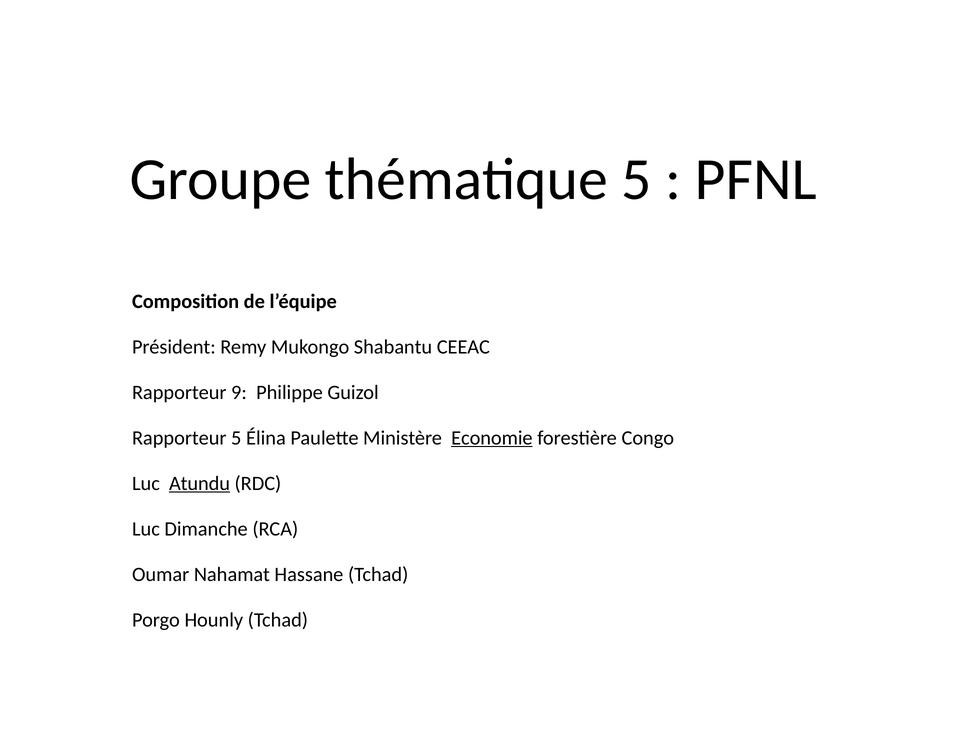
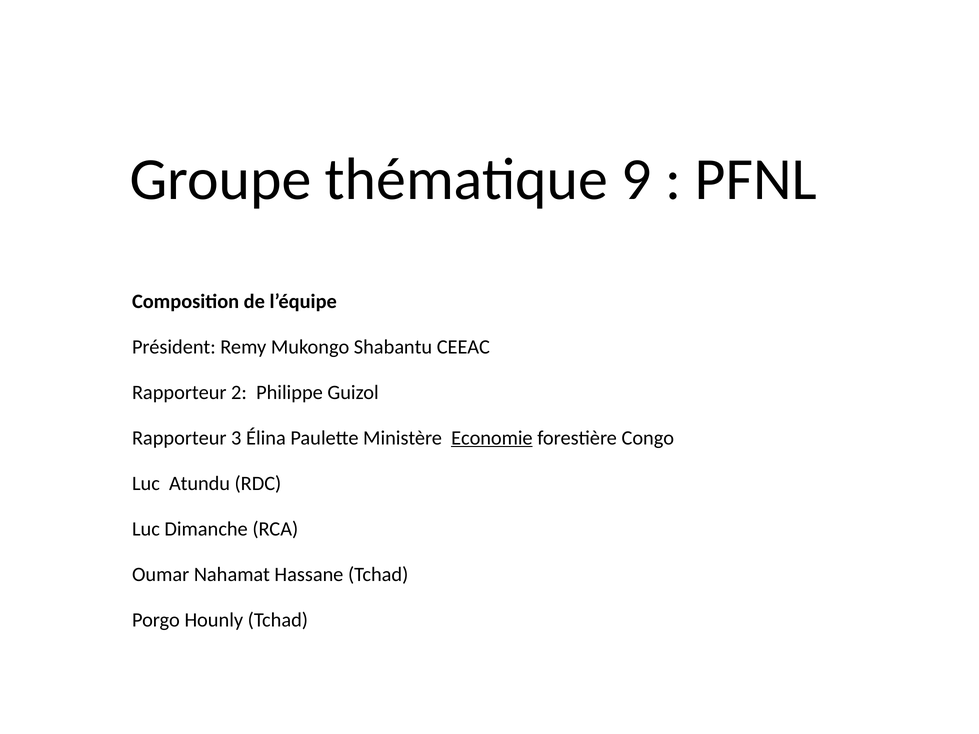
thématique 5: 5 -> 9 (637, 179)
9: 9 -> 2 (239, 392)
Rapporteur 5: 5 -> 3 (236, 438)
Atundu underline: present -> none (200, 483)
